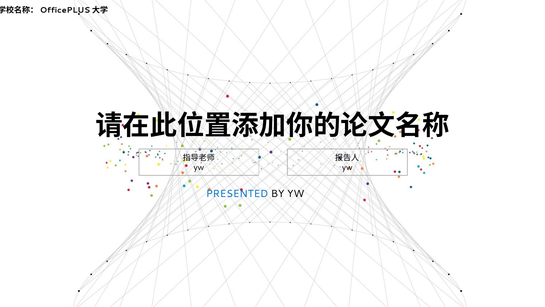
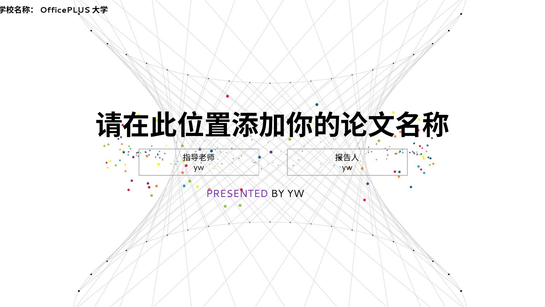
PRESENTED colour: blue -> purple (237, 193)
